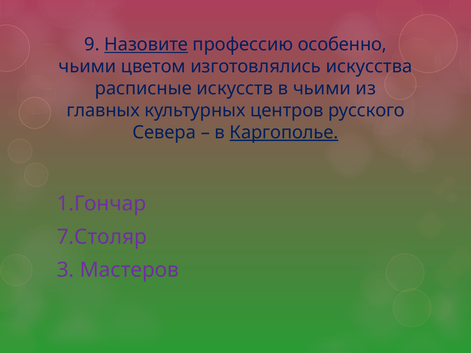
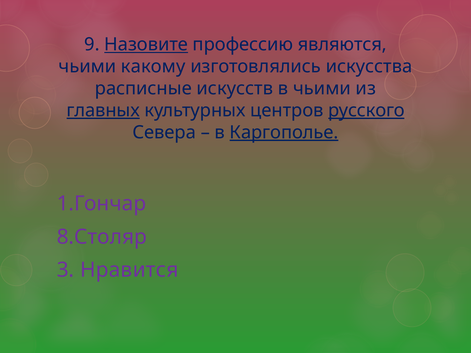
особенно: особенно -> являются (342, 45)
цветом: цветом -> какому (153, 67)
главных underline: none -> present (103, 111)
русского underline: none -> present (366, 111)
7.Столяр: 7.Столяр -> 8.Столяр (102, 237)
Мастеров: Мастеров -> Нравится (129, 270)
